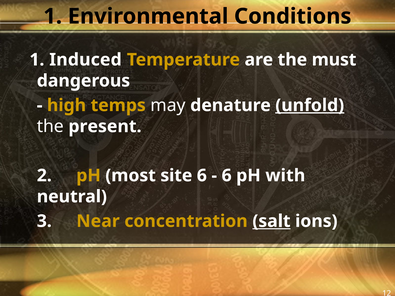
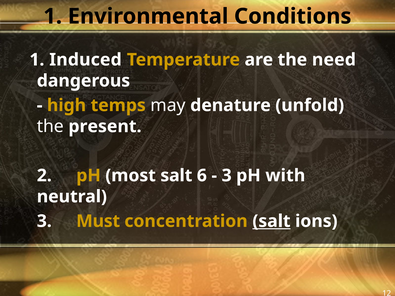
must: must -> need (334, 60)
unfold underline: present -> none (310, 105)
most site: site -> salt (176, 176)
6: 6 -> 3 (227, 176)
Near: Near -> Must (98, 221)
